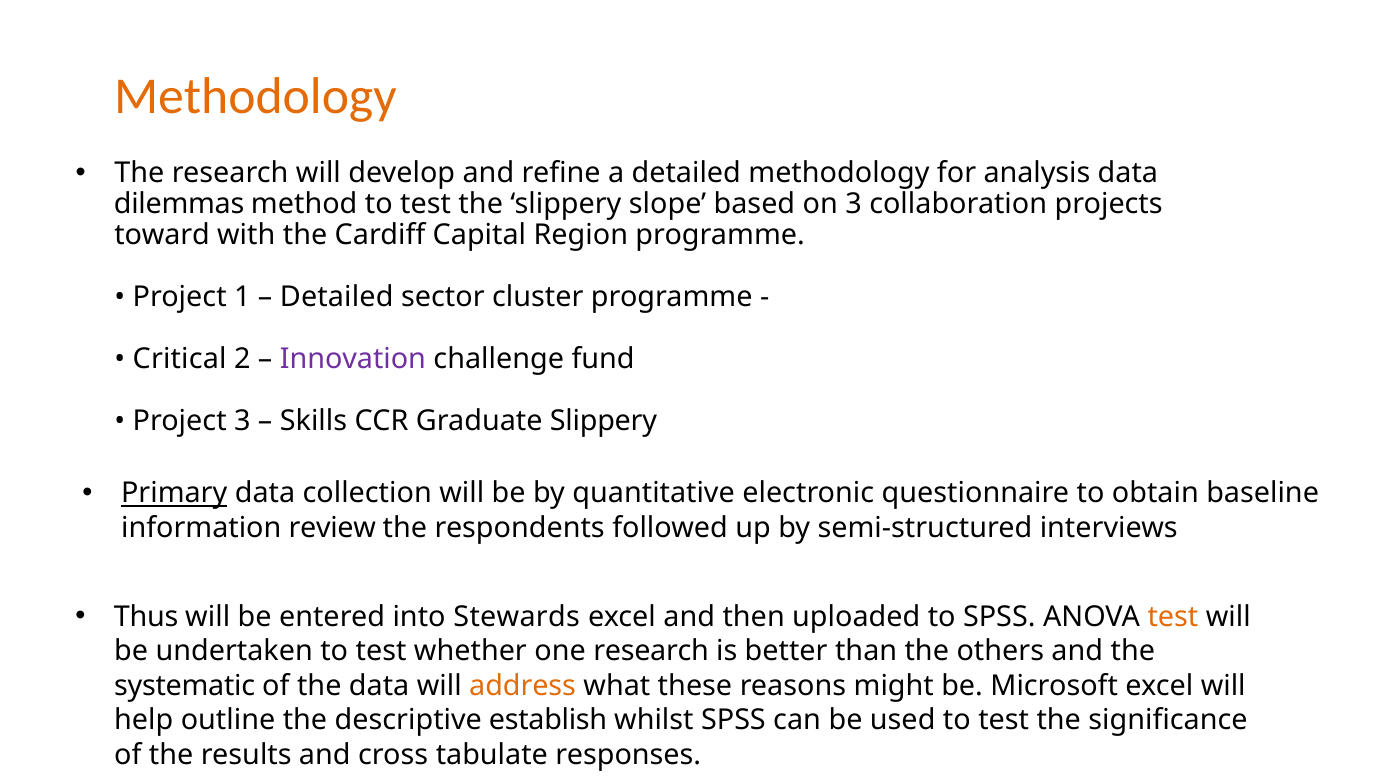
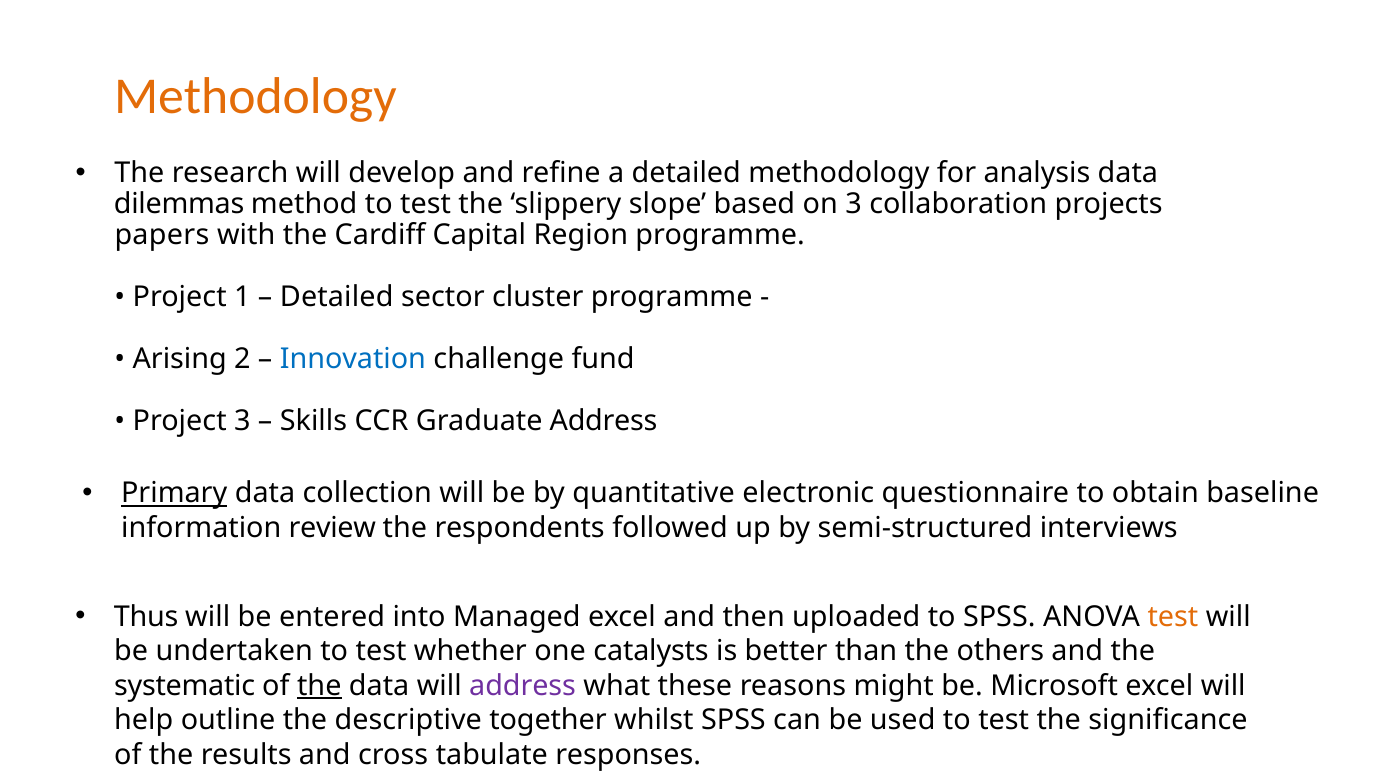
toward: toward -> papers (162, 235)
Critical: Critical -> Arising (180, 359)
Innovation colour: purple -> blue (353, 359)
Graduate Slippery: Slippery -> Address (604, 421)
Stewards: Stewards -> Managed (517, 616)
one research: research -> catalysts (651, 651)
the underline: none -> present (319, 685)
address colour: orange -> purple (523, 685)
establish: establish -> together (548, 720)
